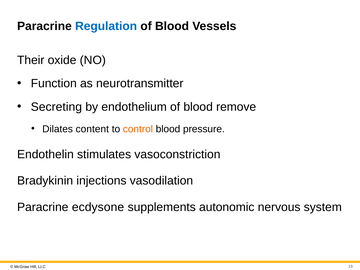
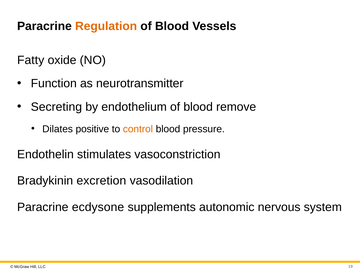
Regulation colour: blue -> orange (106, 26)
Their: Their -> Fatty (31, 60)
content: content -> positive (92, 129)
injections: injections -> excretion (101, 181)
